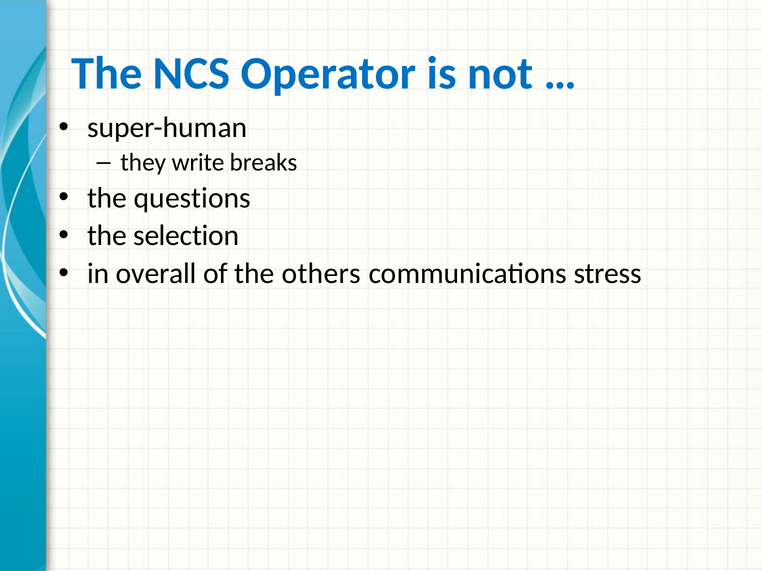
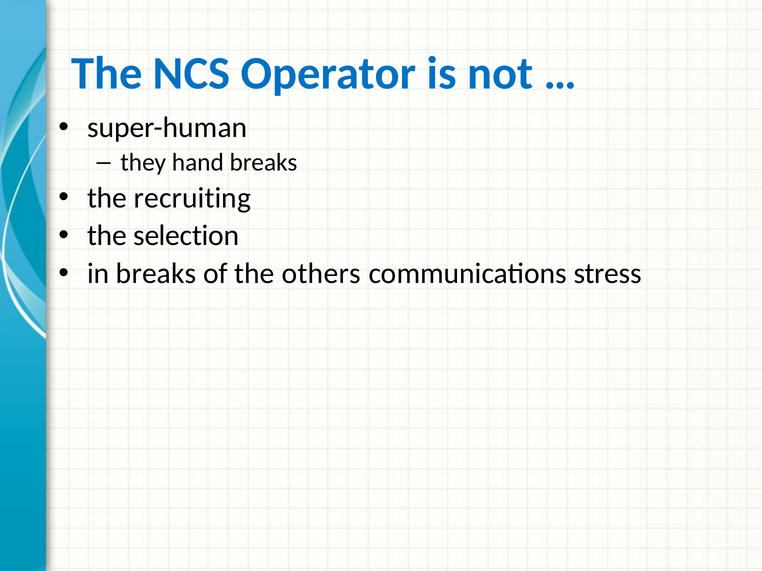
write: write -> hand (198, 162)
questions: questions -> recruiting (192, 198)
in overall: overall -> breaks (156, 274)
